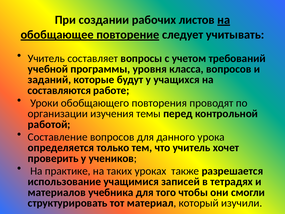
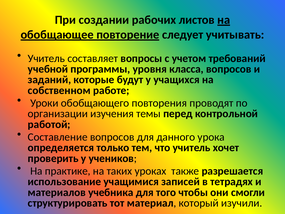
составляются: составляются -> собственном (59, 90)
